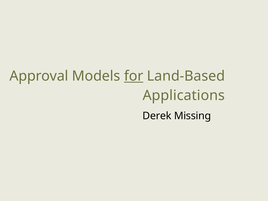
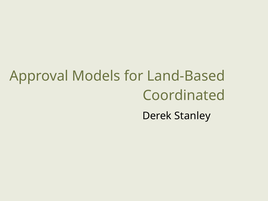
for underline: present -> none (134, 76)
Applications: Applications -> Coordinated (184, 95)
Missing: Missing -> Stanley (192, 116)
